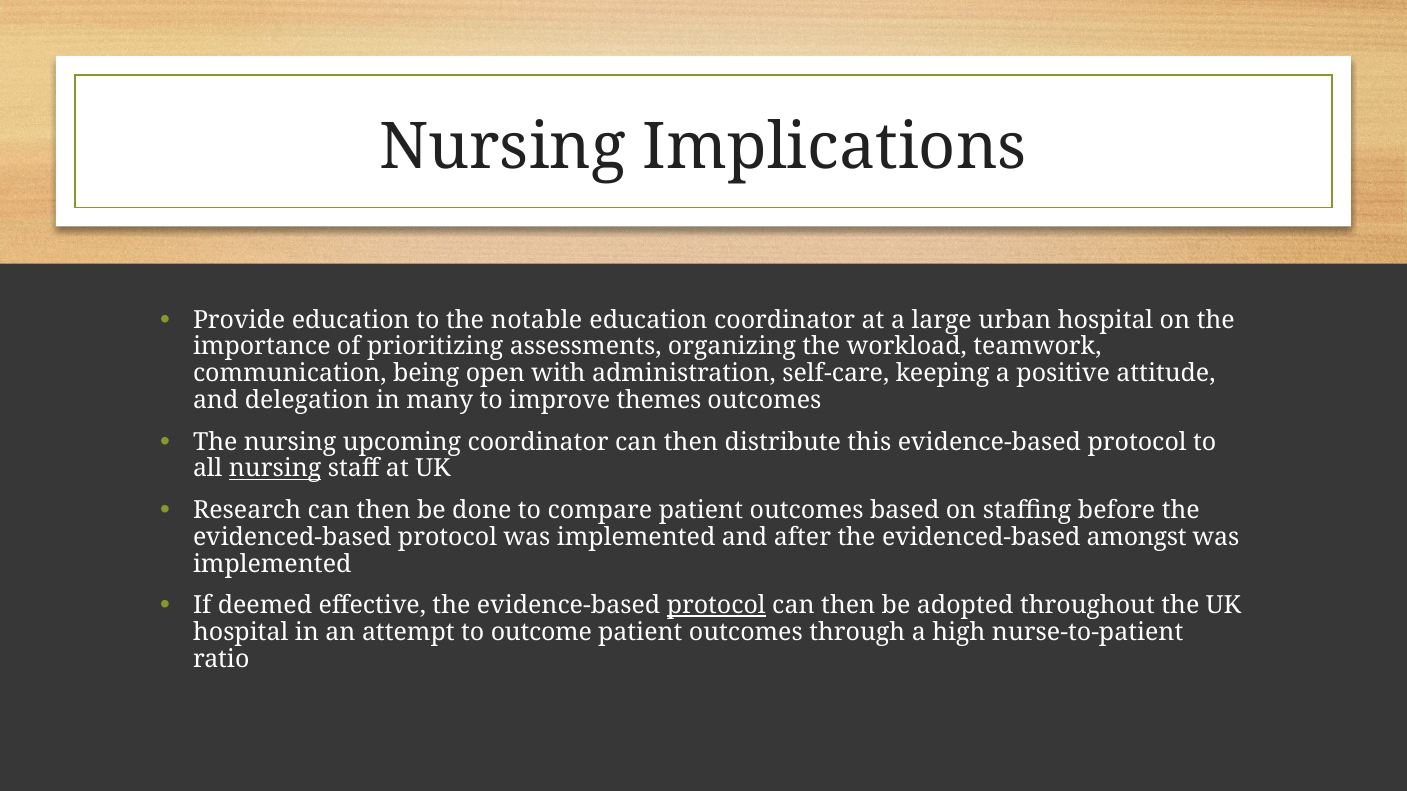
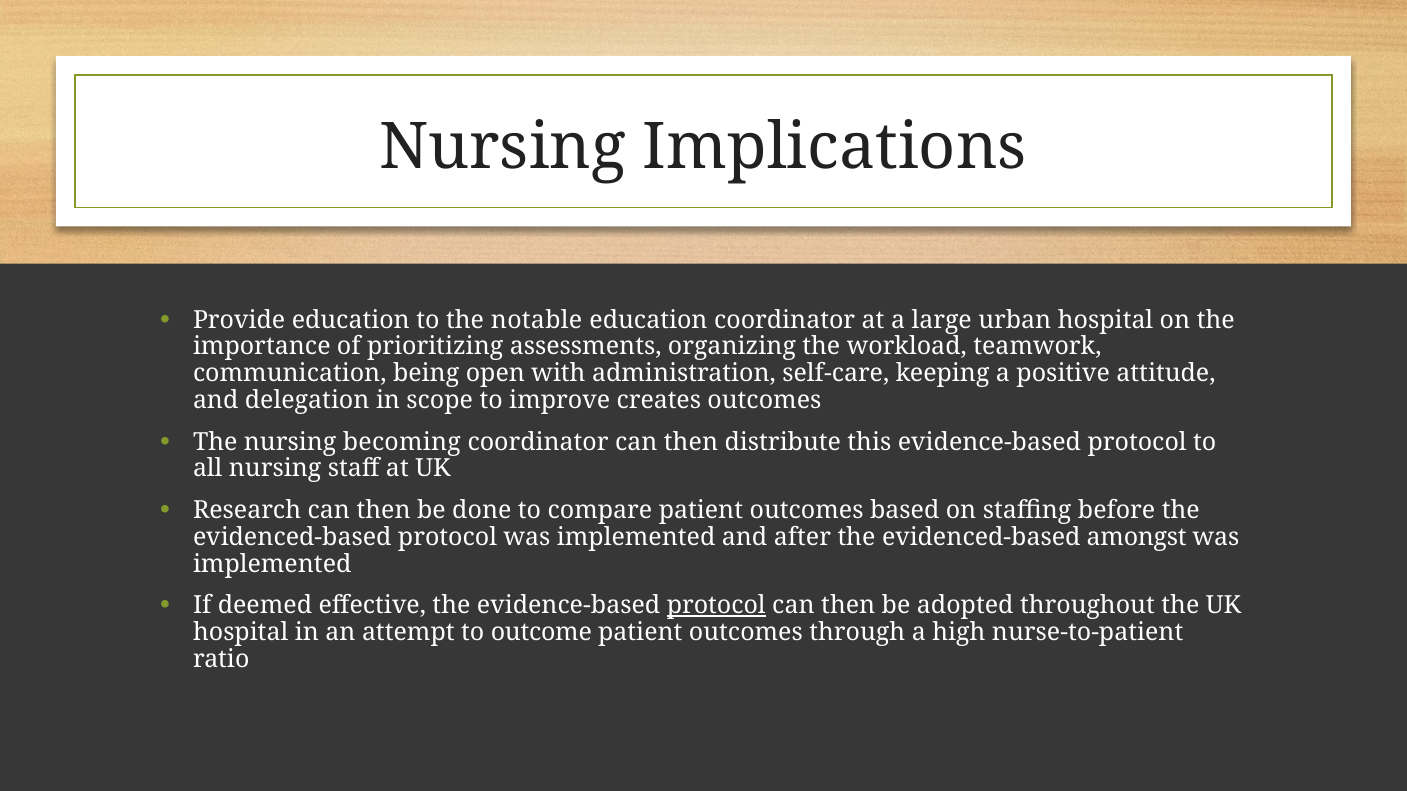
many: many -> scope (440, 401)
themes: themes -> creates (659, 401)
upcoming: upcoming -> becoming (402, 442)
nursing underline: present -> none (275, 469)
